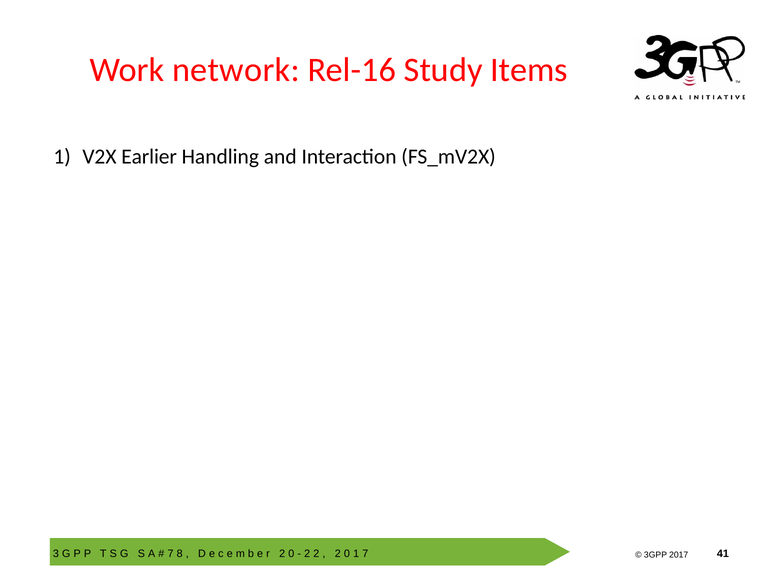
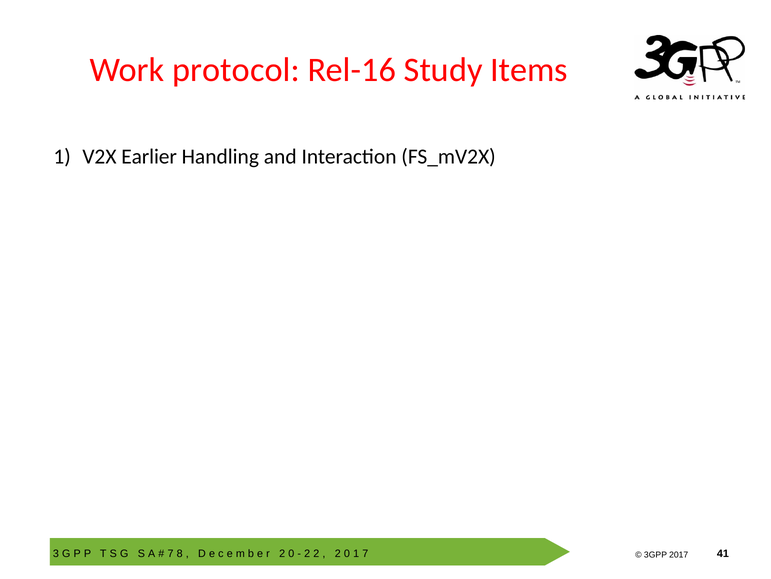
network: network -> protocol (236, 70)
